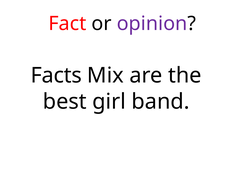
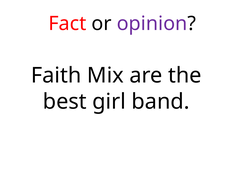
Facts: Facts -> Faith (56, 75)
